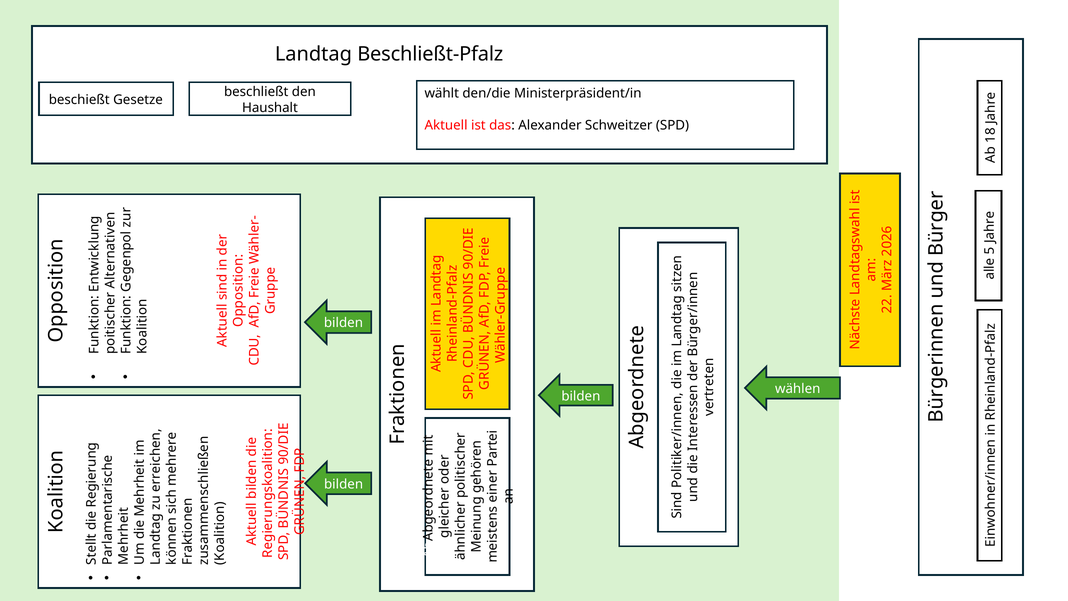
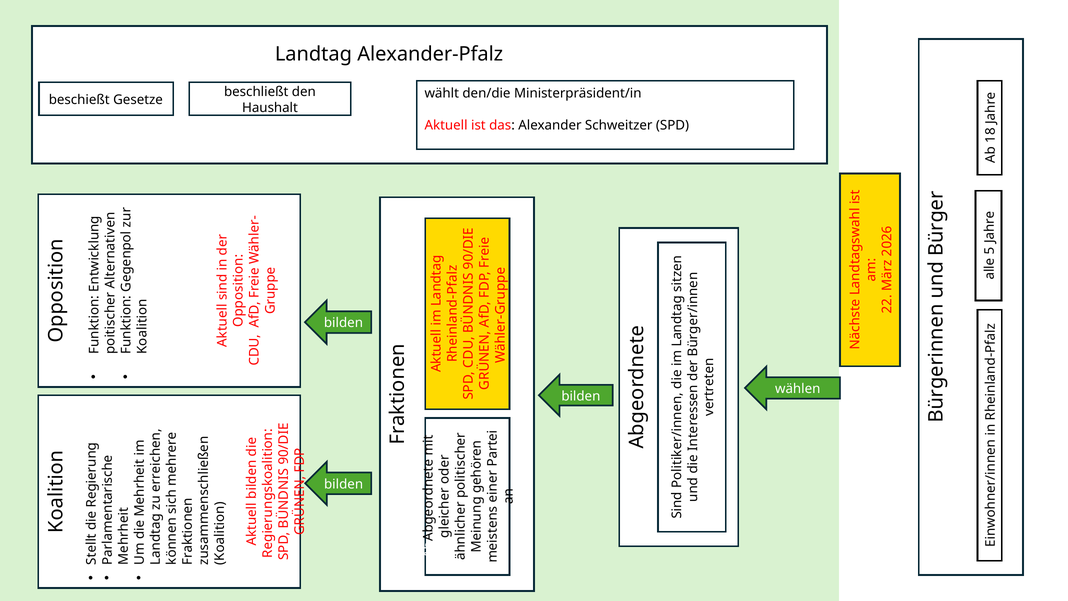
Beschließt-Pfalz: Beschließt-Pfalz -> Alexander-Pfalz (430, 54)
